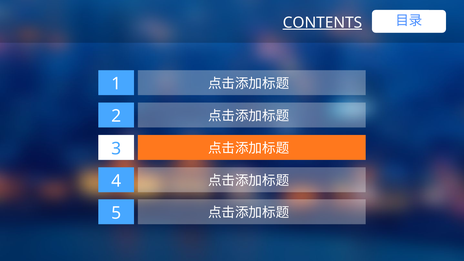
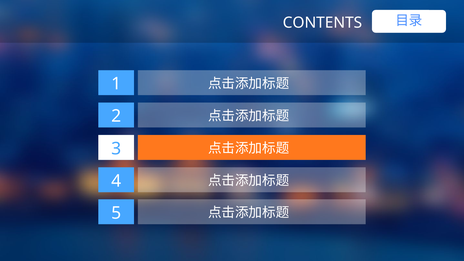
CONTENTS underline: present -> none (322, 23)
